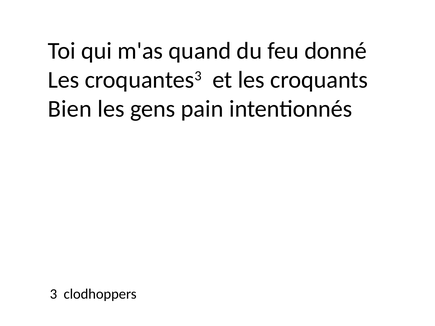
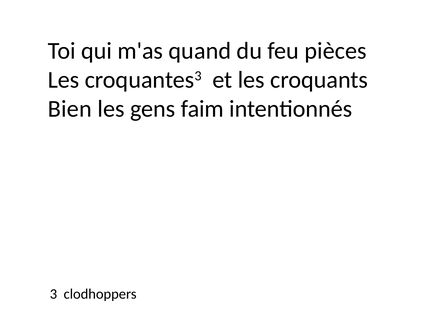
donné: donné -> pièces (335, 51)
pain: pain -> faim (202, 109)
